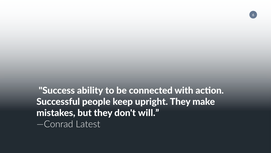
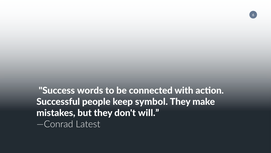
ability: ability -> words (90, 90)
upright: upright -> symbol (151, 101)
